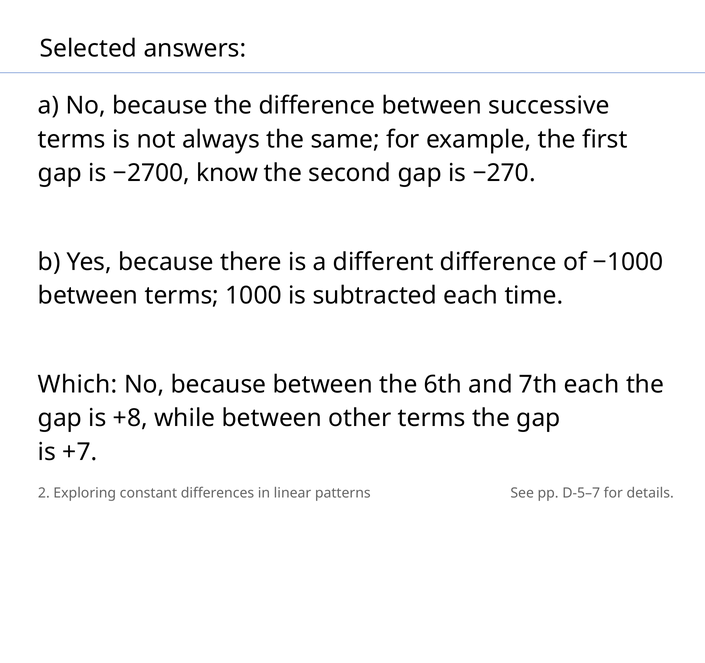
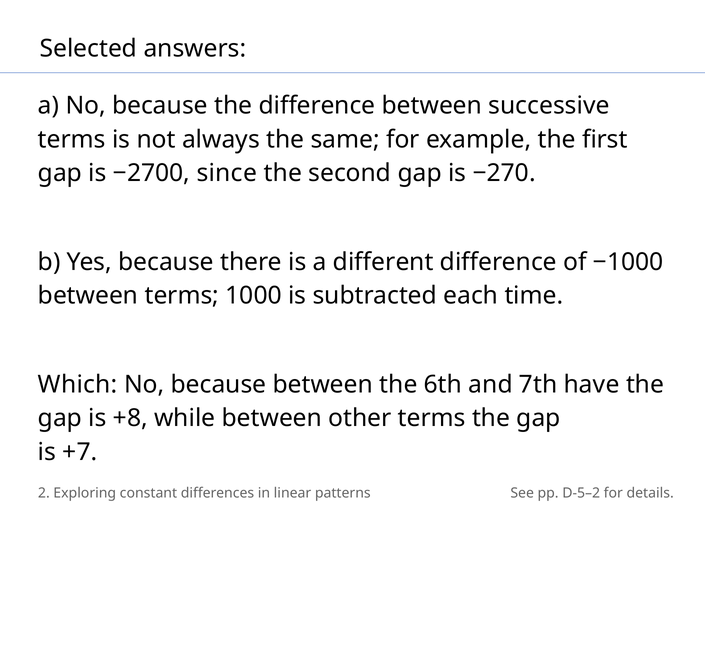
know: know -> since (227, 173)
7th each: each -> have (592, 384)
D-5–7: D-5–7 -> D-5–2 (581, 493)
